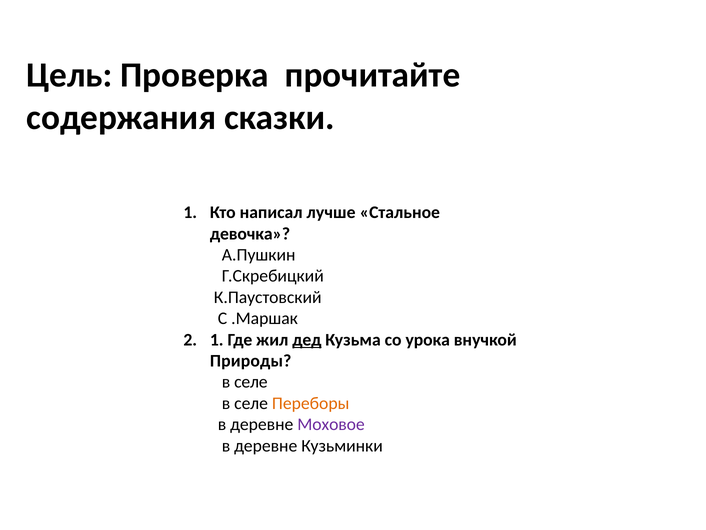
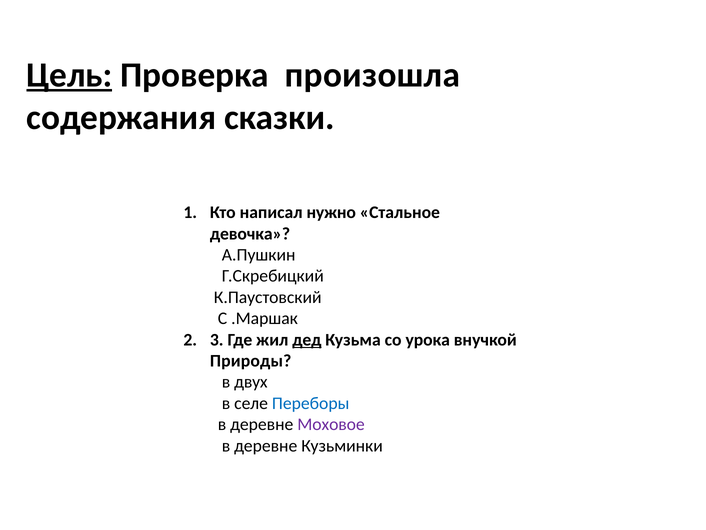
Цель underline: none -> present (69, 75)
прочитайте: прочитайте -> произошла (372, 75)
лучше: лучше -> нужно (331, 212)
2 1: 1 -> 3 (217, 339)
селе: селе -> двух (251, 382)
Переборы colour: orange -> blue (311, 403)
